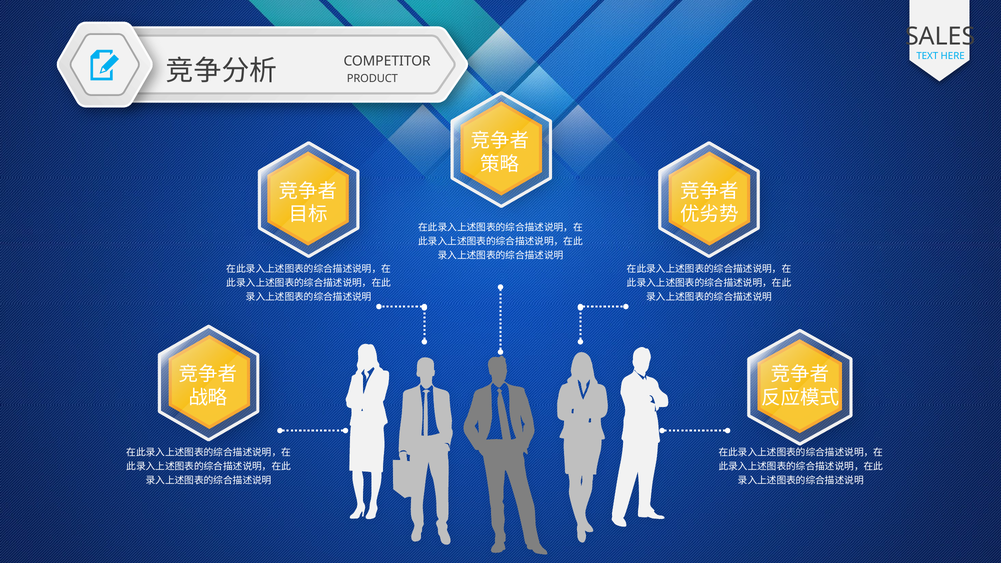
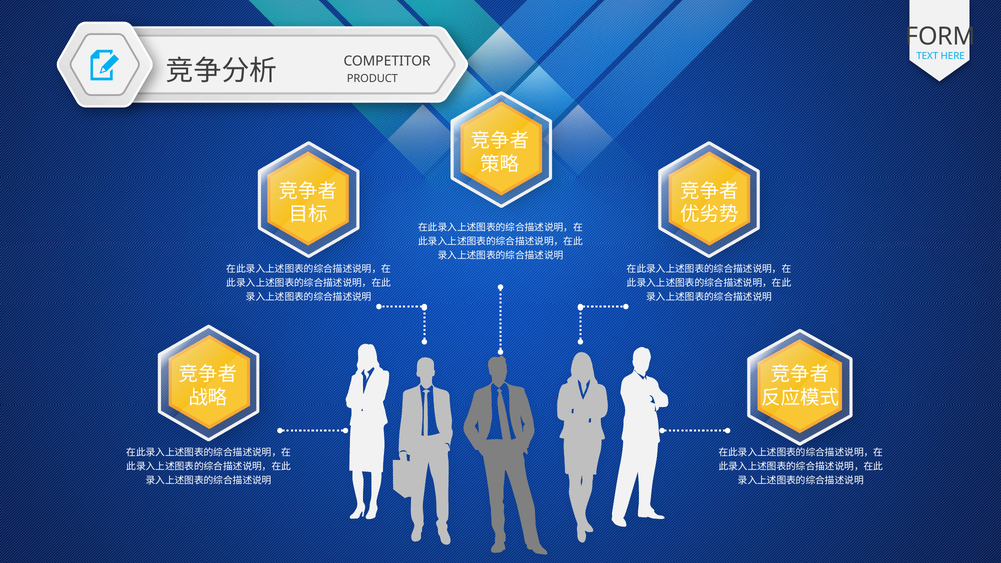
SALES: SALES -> FORM (940, 36)
